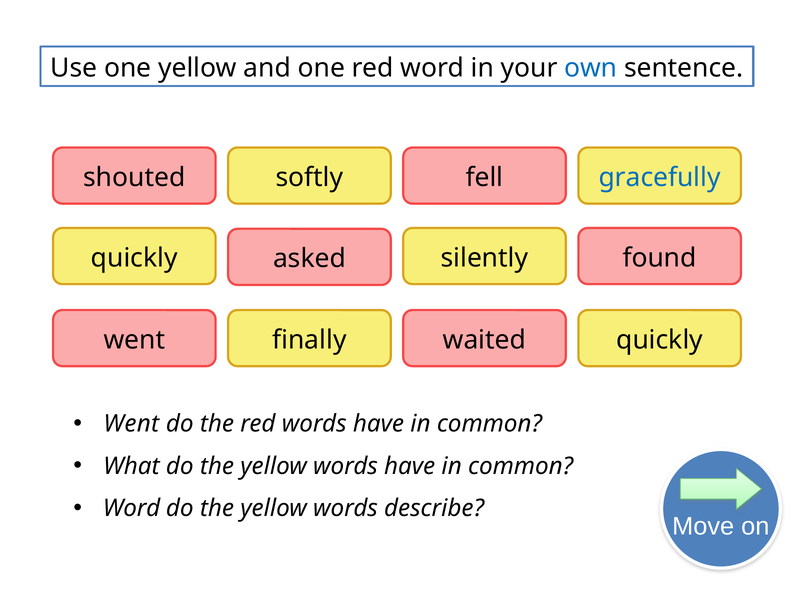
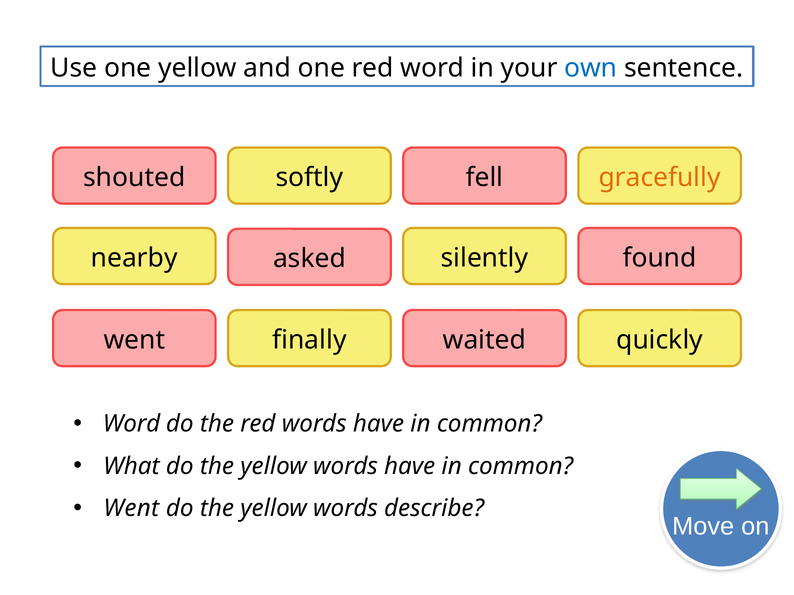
gracefully colour: blue -> orange (660, 178)
quickly: quickly -> nearby (134, 258)
Went: Went -> Word (132, 424)
Word: Word -> Went (131, 509)
